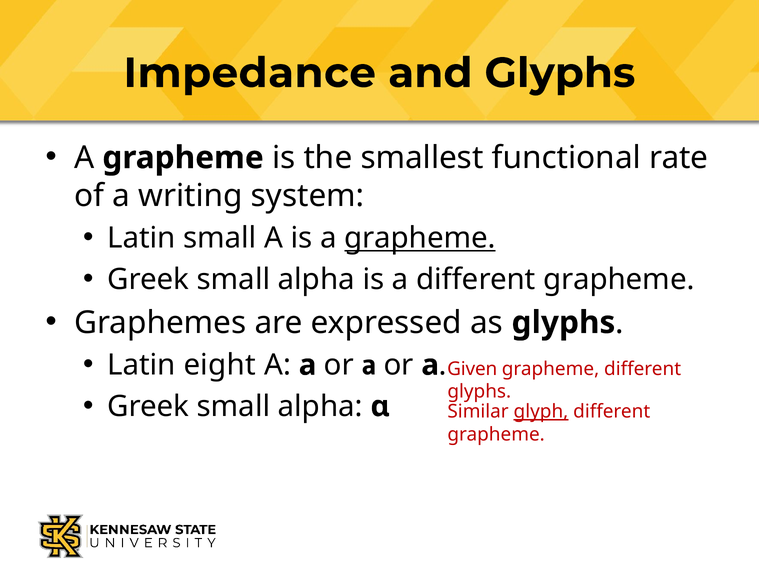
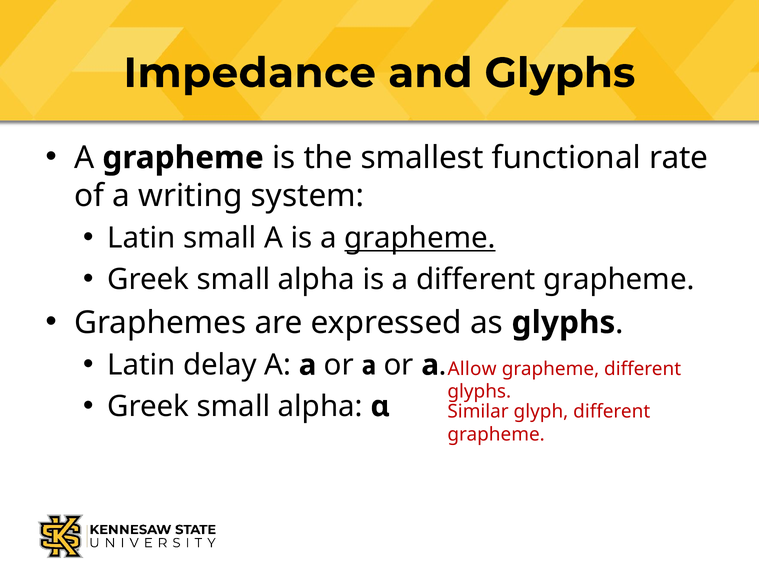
eight: eight -> delay (220, 365)
Given: Given -> Allow (472, 369)
glyph underline: present -> none (541, 412)
